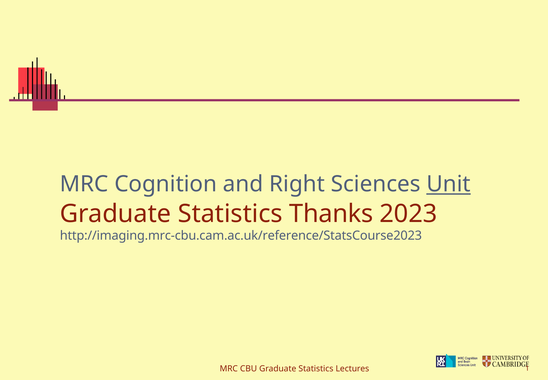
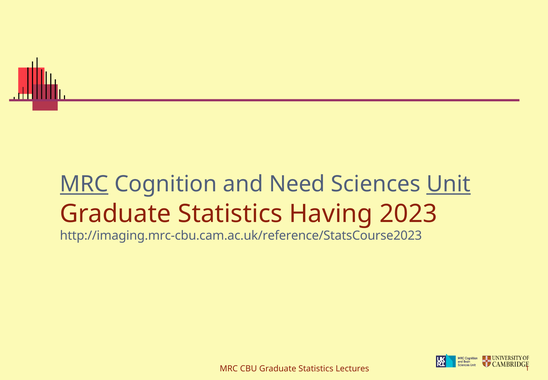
MRC underline: none -> present (84, 184)
Right: Right -> Need (297, 184)
Thanks: Thanks -> Having (331, 213)
